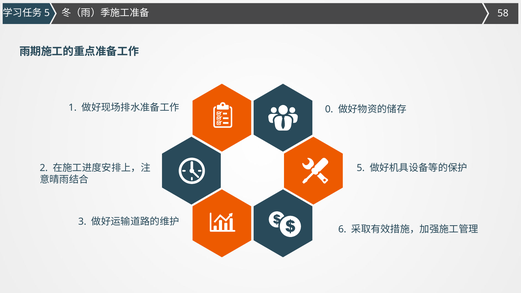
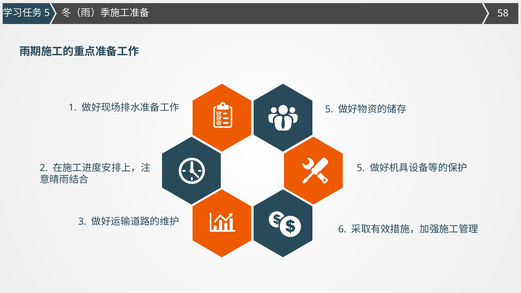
0: 0 -> 5 (329, 109)
